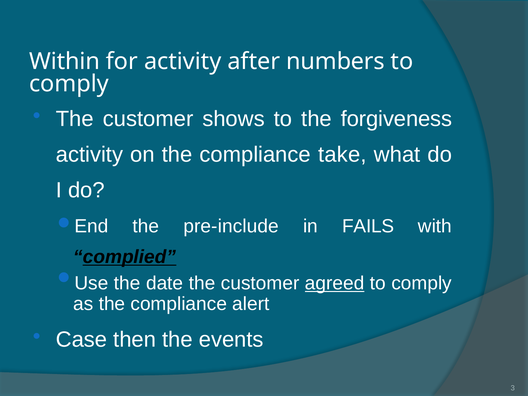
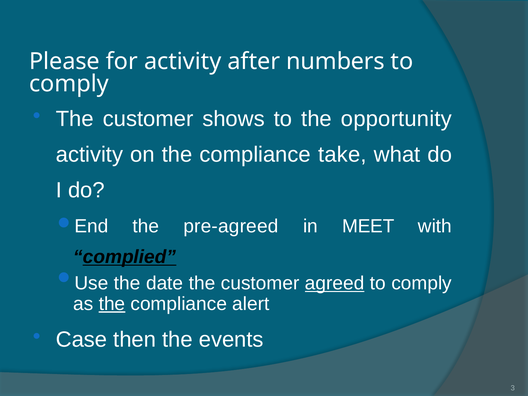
Within: Within -> Please (64, 61)
forgiveness: forgiveness -> opportunity (396, 119)
pre-include: pre-include -> pre-agreed (231, 226)
FAILS: FAILS -> MEET (368, 226)
the underline: none -> present (112, 304)
